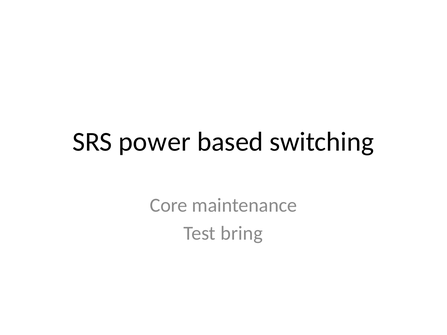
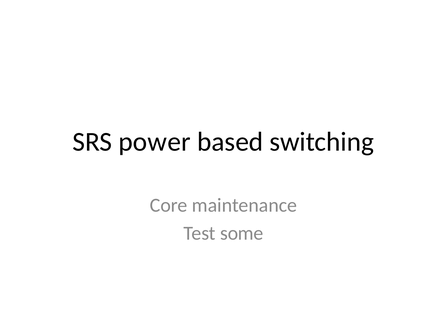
bring: bring -> some (242, 233)
